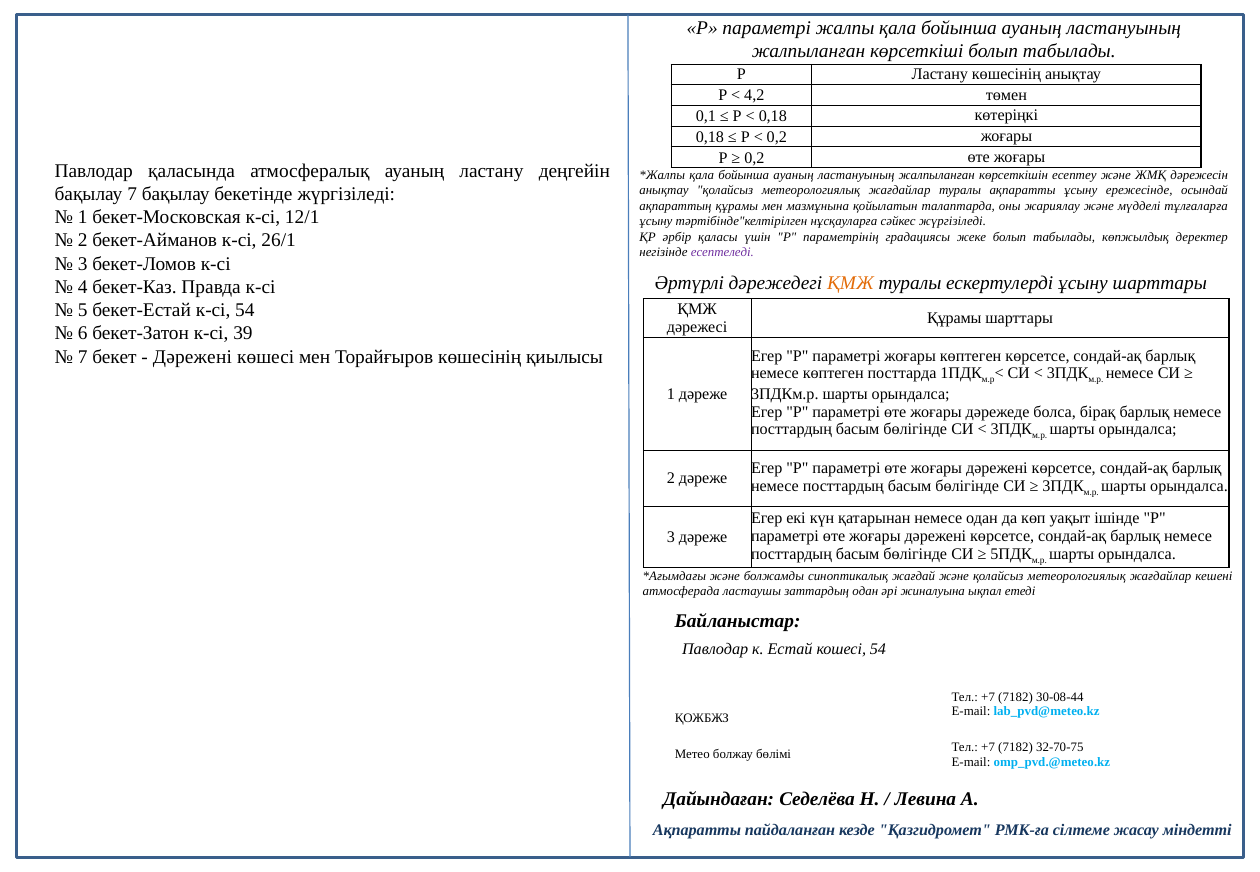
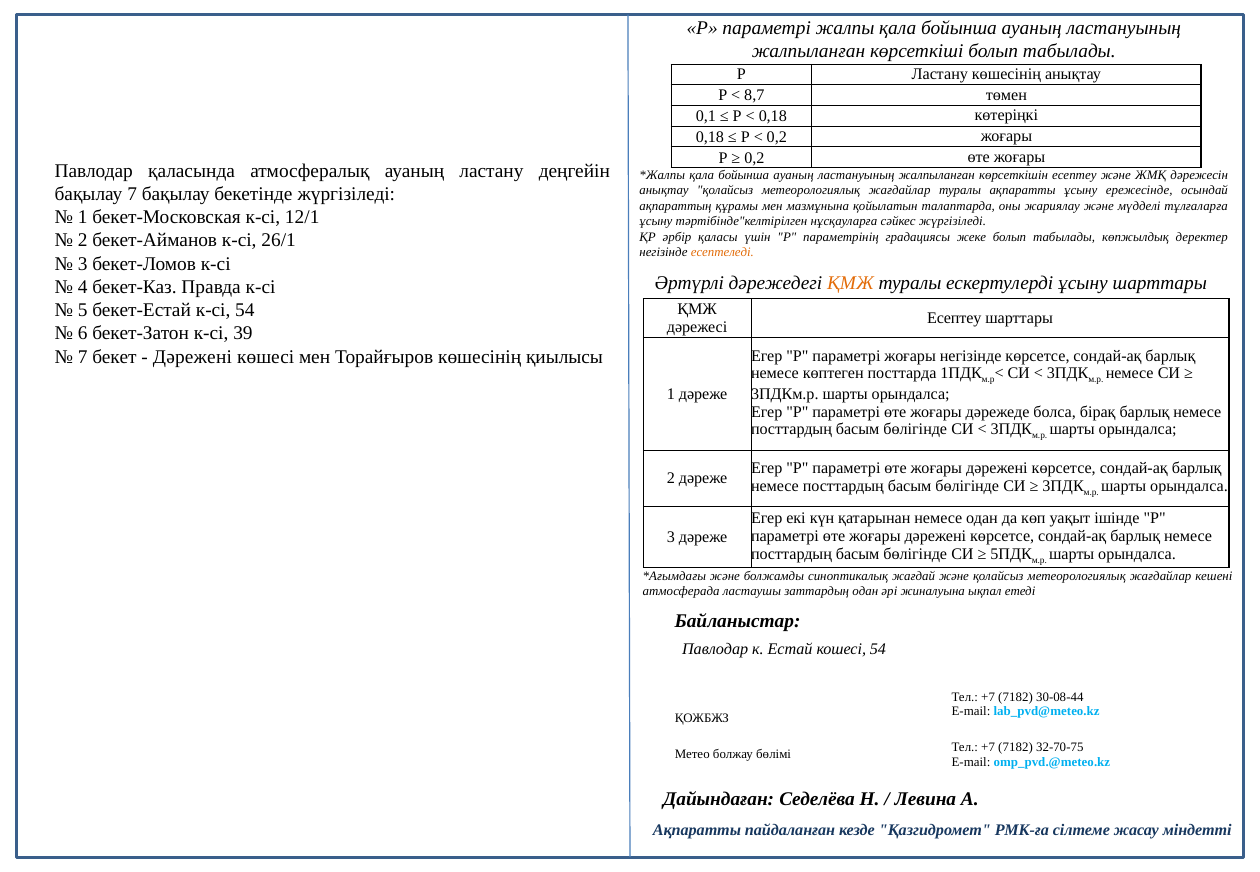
4,2: 4,2 -> 8,7 (754, 95)
есептеледі colour: purple -> orange (722, 253)
Құрамы: Құрамы -> Есептеу (954, 318)
жоғары көптеген: көптеген -> негізінде (971, 356)
